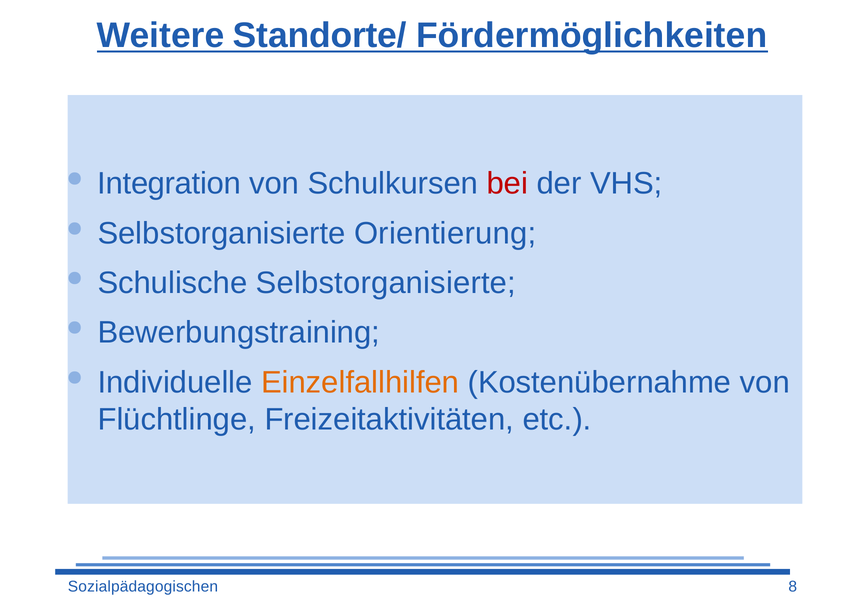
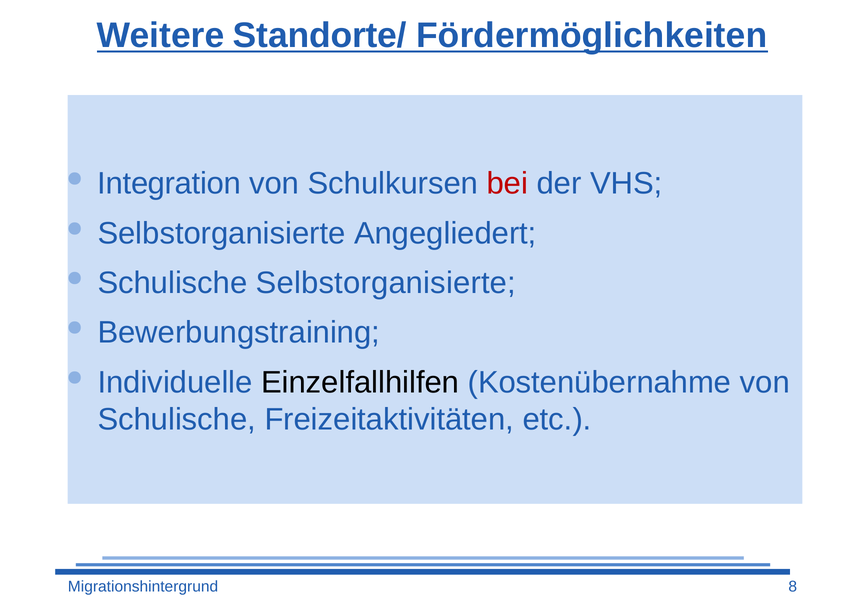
Orientierung: Orientierung -> Angegliedert (445, 233)
Einzelfallhilfen colour: orange -> black (360, 382)
Flüchtlinge: Flüchtlinge -> Schulische (177, 420)
Sozialpädagogischen: Sozialpädagogischen -> Migrationshintergrund (143, 587)
